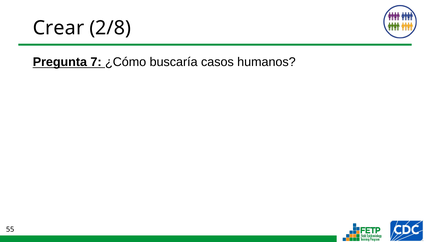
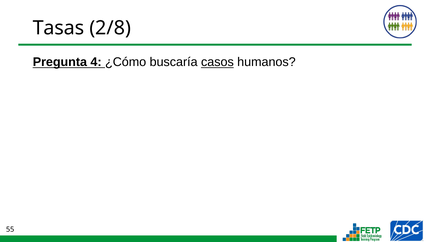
Crear: Crear -> Tasas (59, 28)
7: 7 -> 4 (96, 62)
casos underline: none -> present (217, 62)
